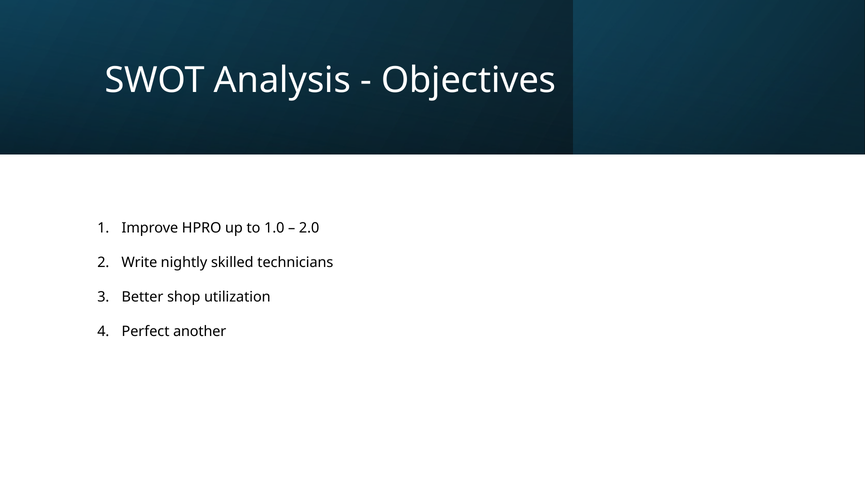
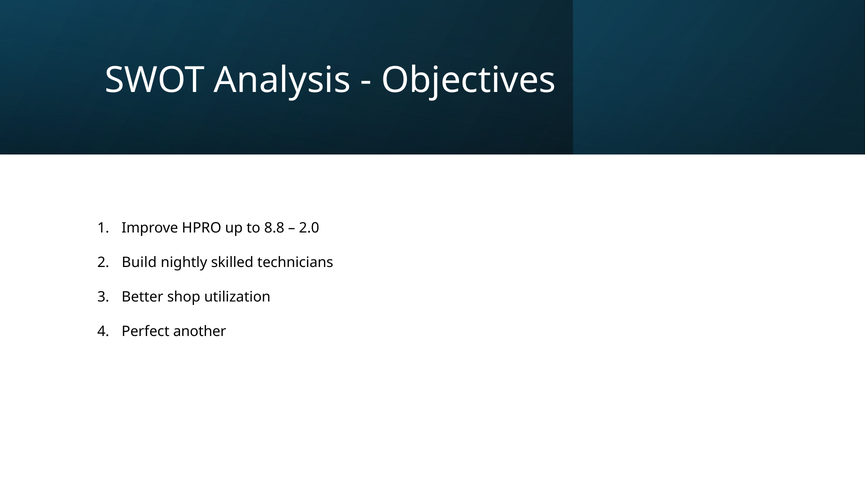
1.0: 1.0 -> 8.8 (274, 228)
Write: Write -> Build (139, 262)
